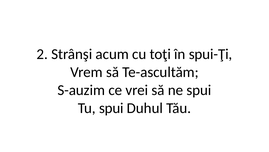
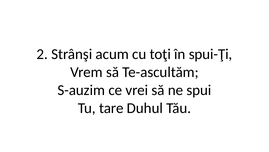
Tu spui: spui -> tare (111, 108)
